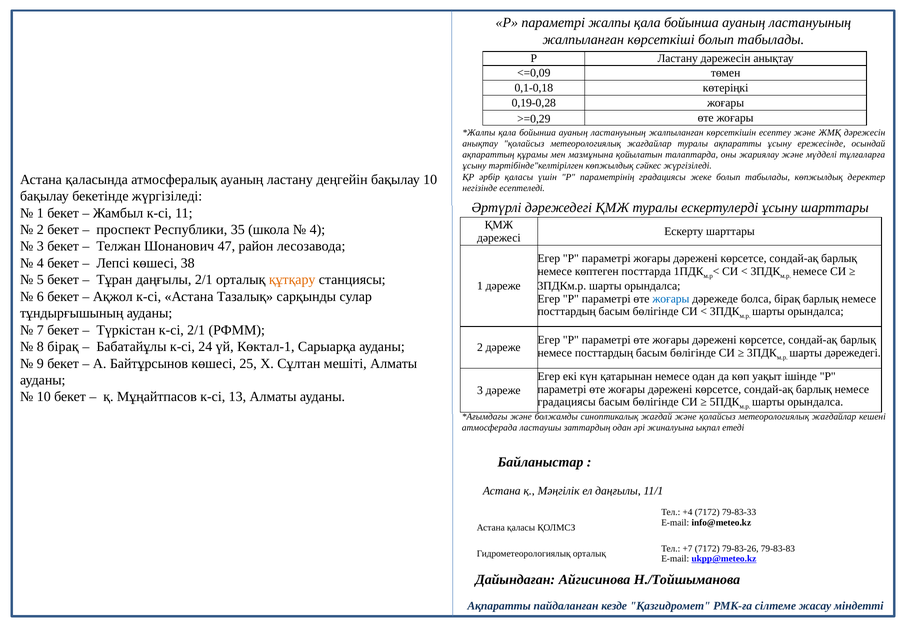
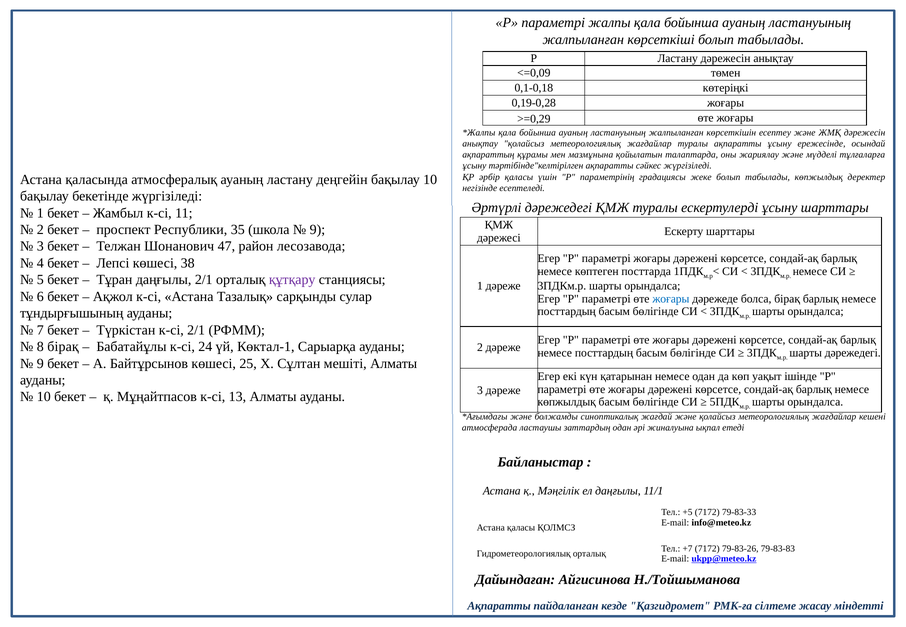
тәртібінде"келтірілген көпжылдық: көпжылдық -> ақпаратты (610, 166)
4: 4 -> 9 (317, 230)
құтқару colour: orange -> purple (292, 280)
градациясы: градациясы -> көпжылдық (567, 402)
+4: +4 -> +5 (687, 512)
